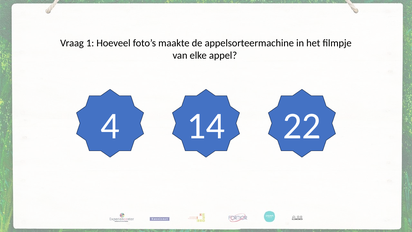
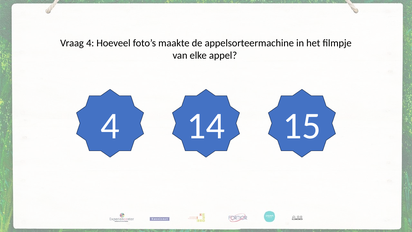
Vraag 1: 1 -> 4 (90, 43)
22: 22 -> 15 (302, 126)
